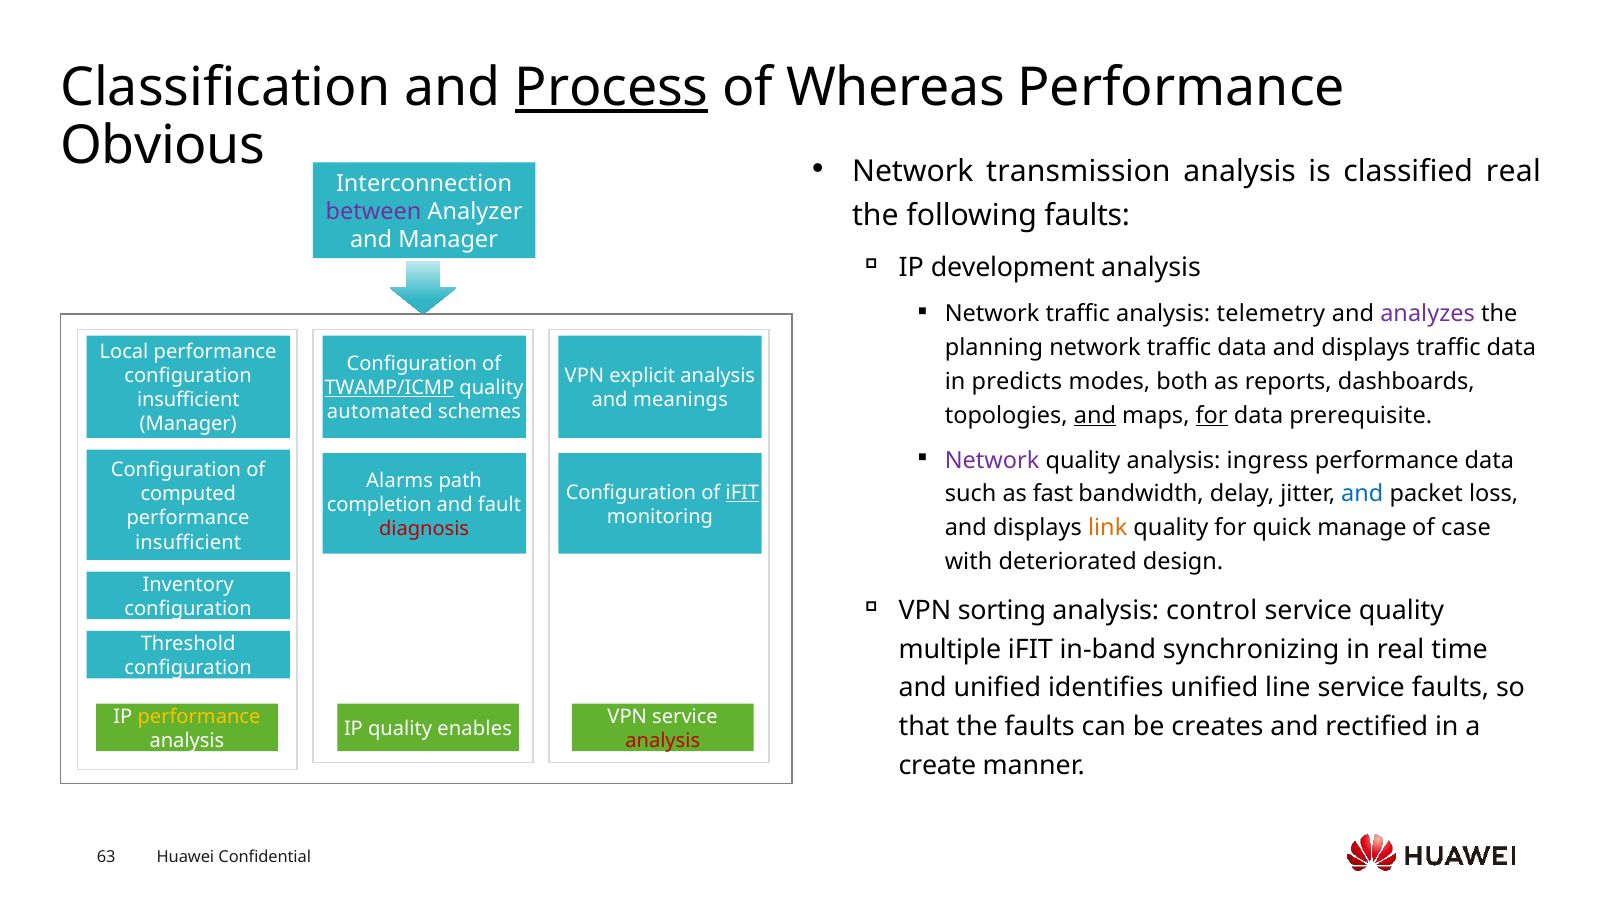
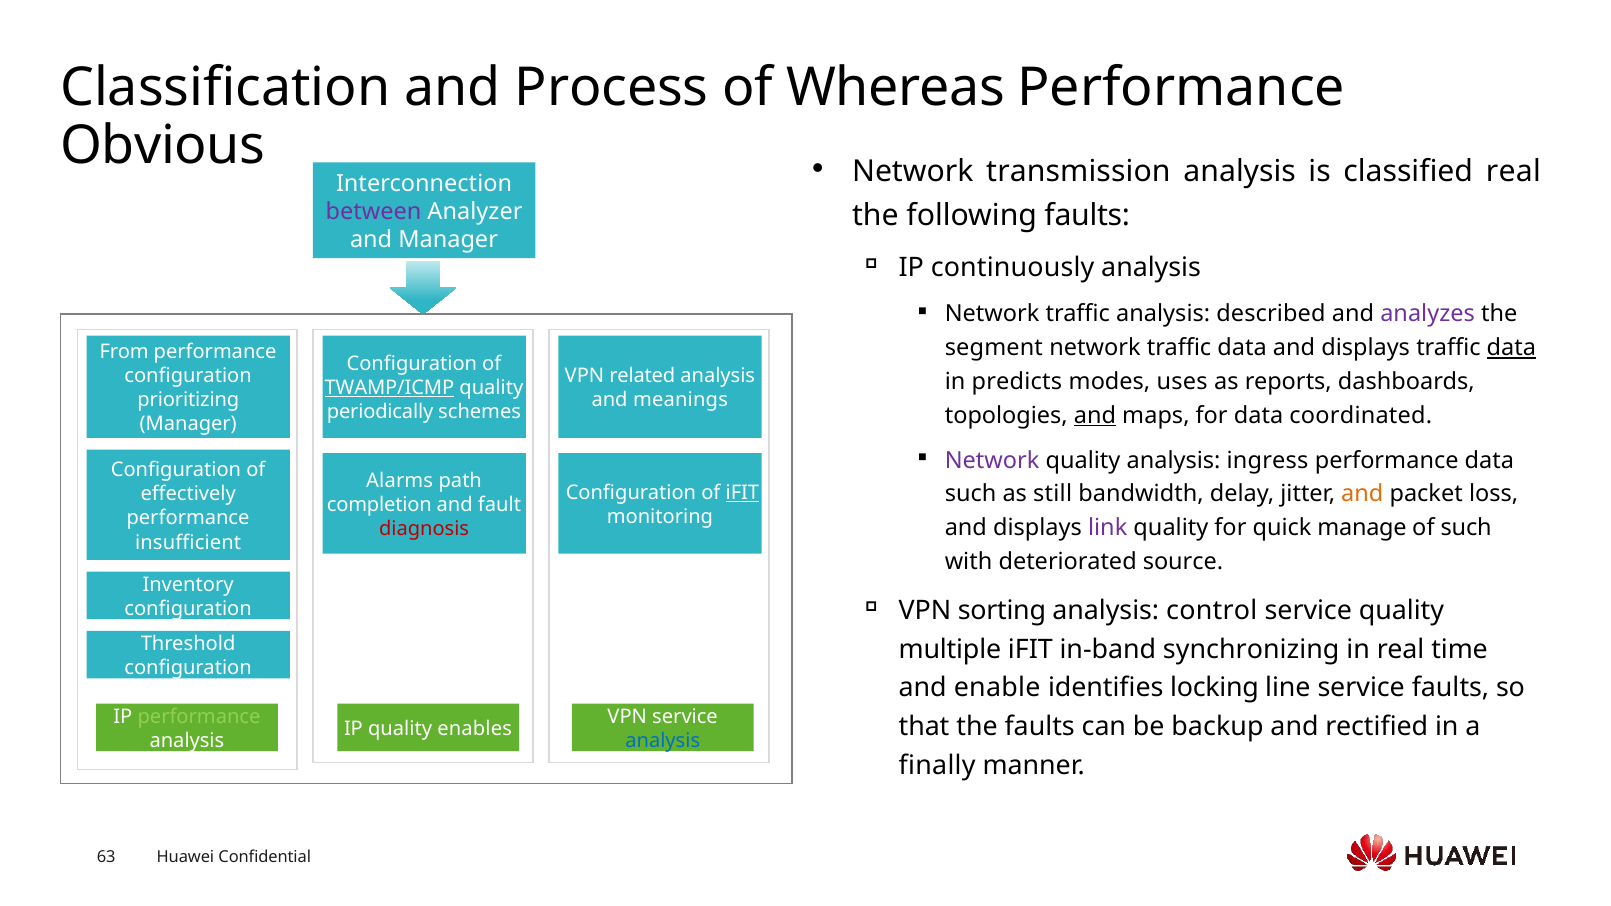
Process underline: present -> none (612, 88)
development: development -> continuously (1013, 268)
telemetry: telemetry -> described (1271, 314)
planning: planning -> segment (994, 348)
data underline: none -> present (1511, 348)
Local: Local -> From (124, 352)
explicit: explicit -> related (642, 376)
both: both -> uses (1182, 382)
insufficient: insufficient -> prioritizing (188, 400)
automated: automated -> periodically (380, 412)
for underline: present -> none (1212, 416)
prerequisite: prerequisite -> coordinated (1361, 416)
fast: fast -> still (1053, 494)
and colour: blue -> orange (1362, 494)
computed: computed -> effectively (188, 494)
link colour: orange -> purple (1108, 528)
of case: case -> such (1466, 528)
design: design -> source (1183, 562)
and unified: unified -> enable (997, 688)
identifies unified: unified -> locking (1215, 688)
performance colour: yellow -> light green (199, 717)
creates: creates -> backup (1217, 727)
analysis colour: red -> blue (663, 741)
create: create -> finally (937, 765)
